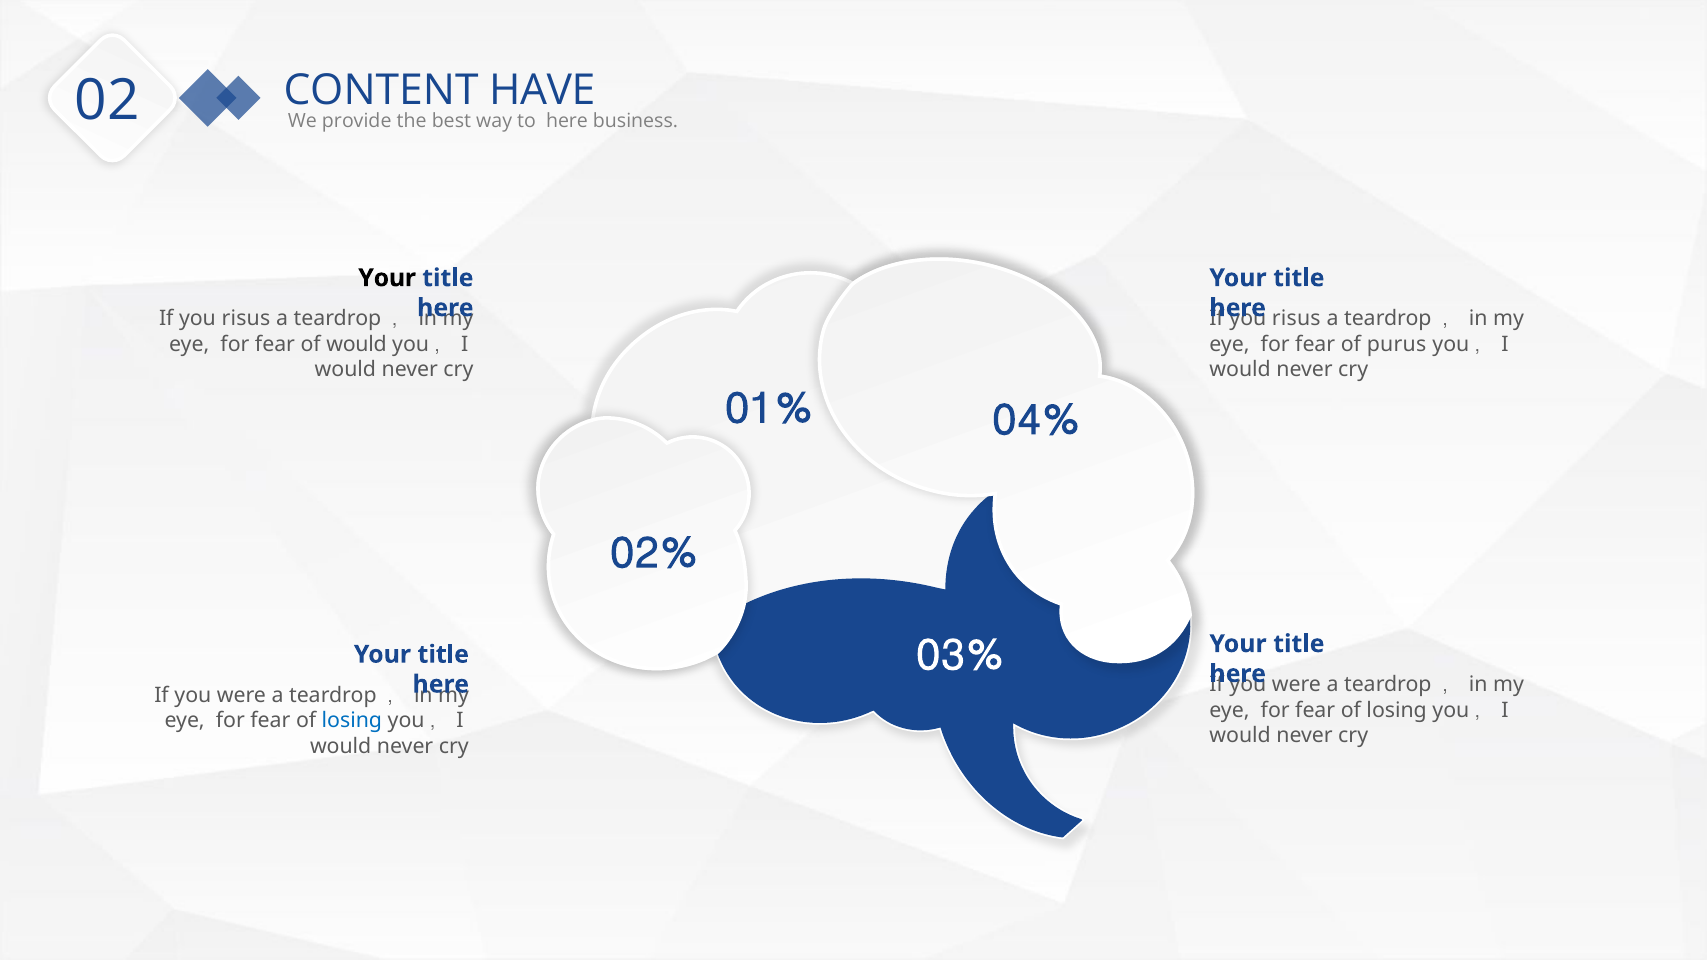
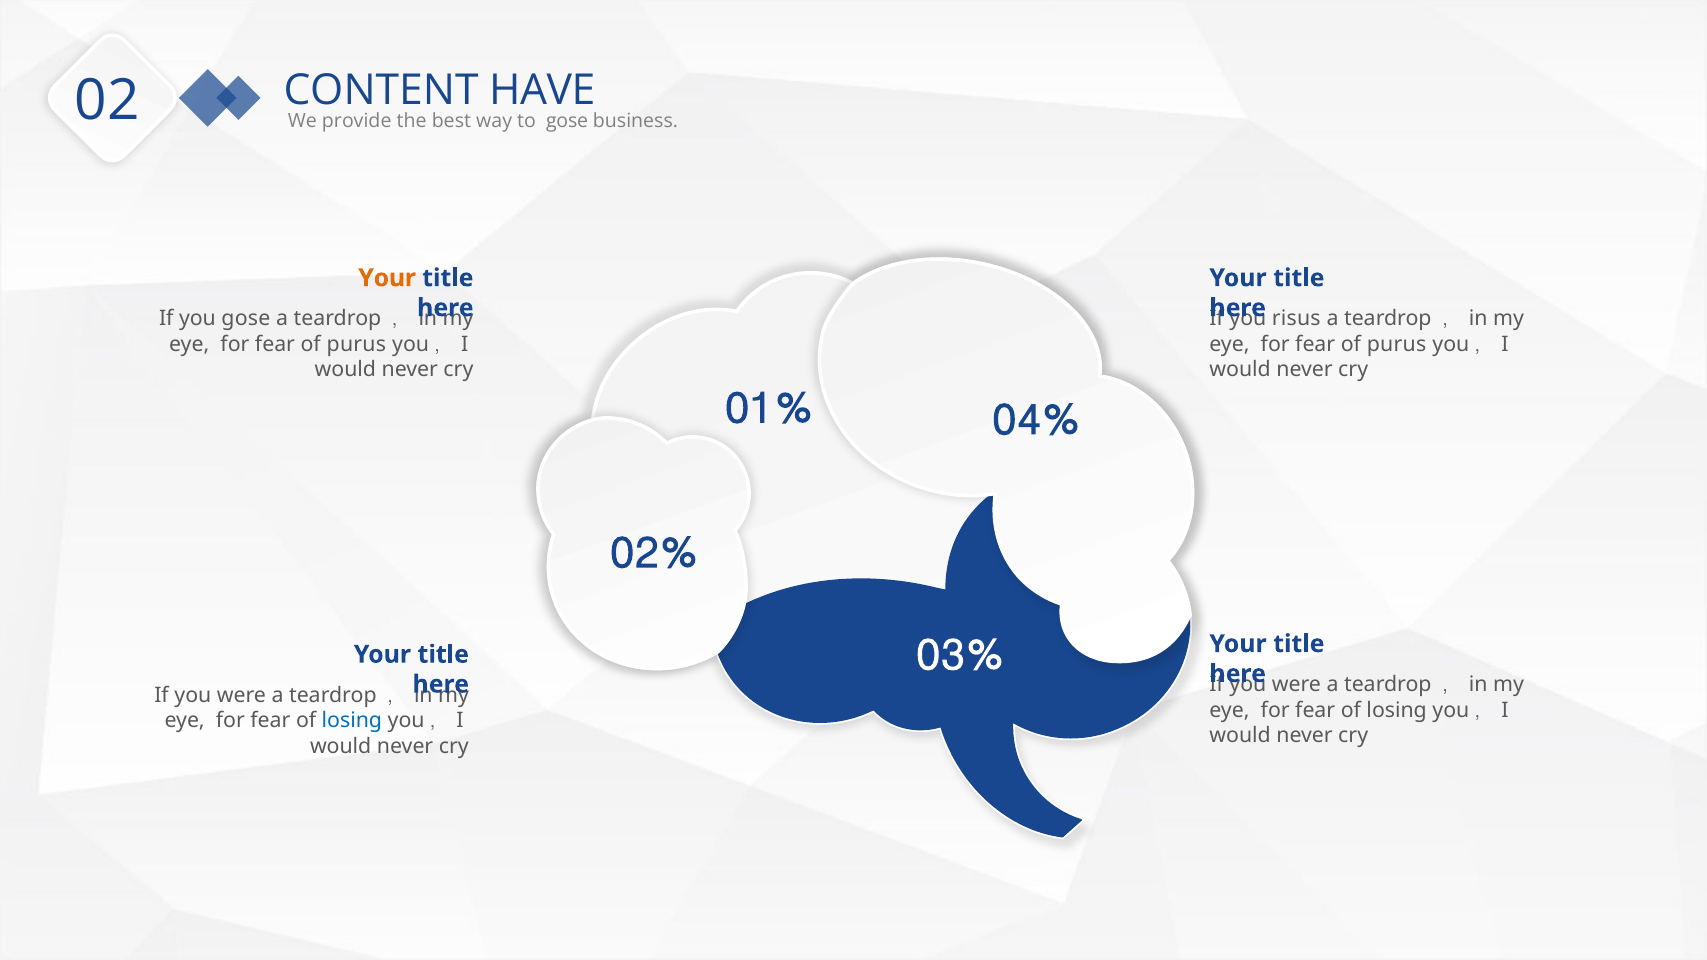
to here: here -> gose (567, 121)
Your colour: black -> orange (387, 278)
risus: risus -> gose (246, 319)
would: would -> purus (356, 344)
